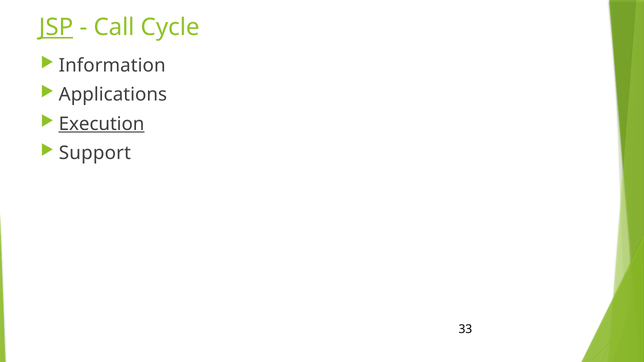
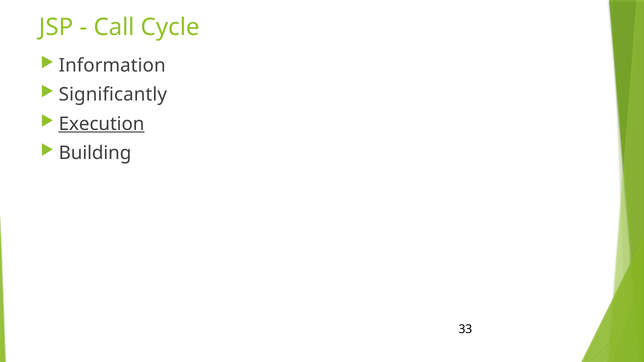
JSP underline: present -> none (56, 27)
Applications: Applications -> Significantly (113, 95)
Support: Support -> Building (95, 153)
